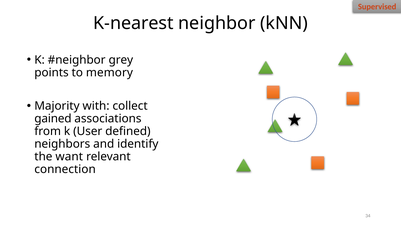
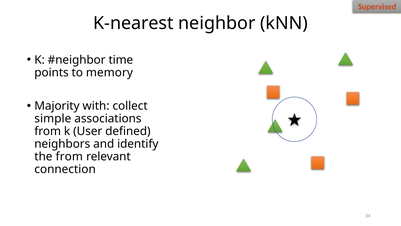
grey: grey -> time (121, 60)
gained: gained -> simple (53, 119)
the want: want -> from (69, 156)
